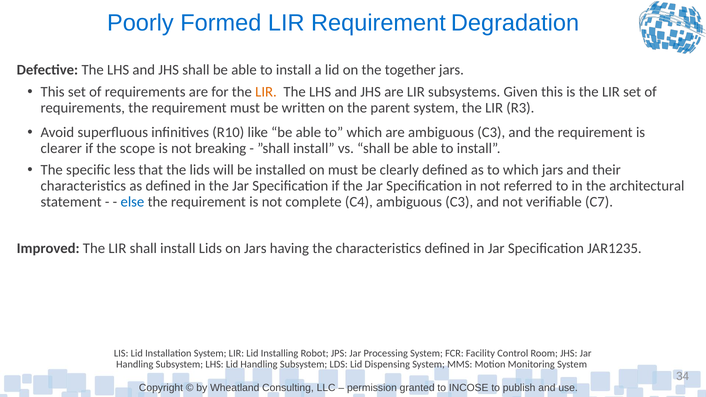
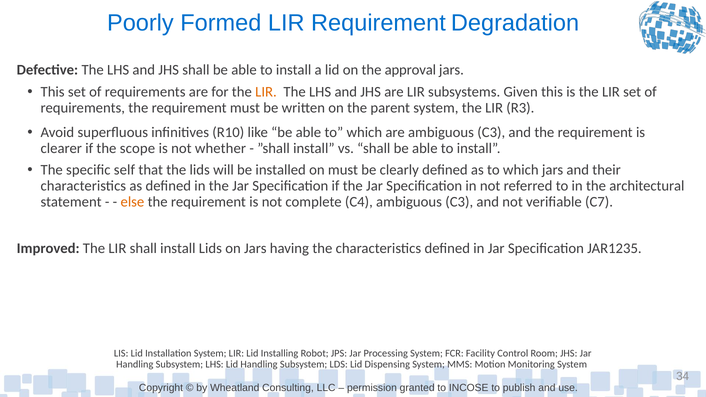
together: together -> approval (410, 70)
breaking: breaking -> whether (220, 148)
less: less -> self (124, 170)
else colour: blue -> orange (132, 202)
